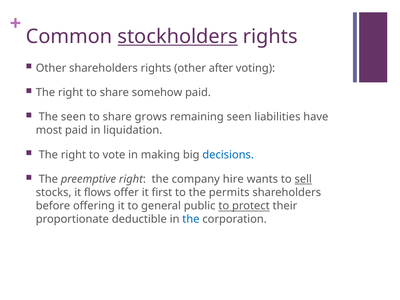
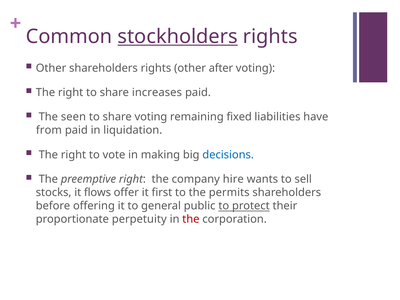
somehow: somehow -> increases (157, 92)
share grows: grows -> voting (151, 117)
remaining seen: seen -> fixed (239, 117)
most: most -> from (49, 130)
sell underline: present -> none (303, 179)
deductible: deductible -> perpetuity (139, 219)
the colour: blue -> red (191, 219)
